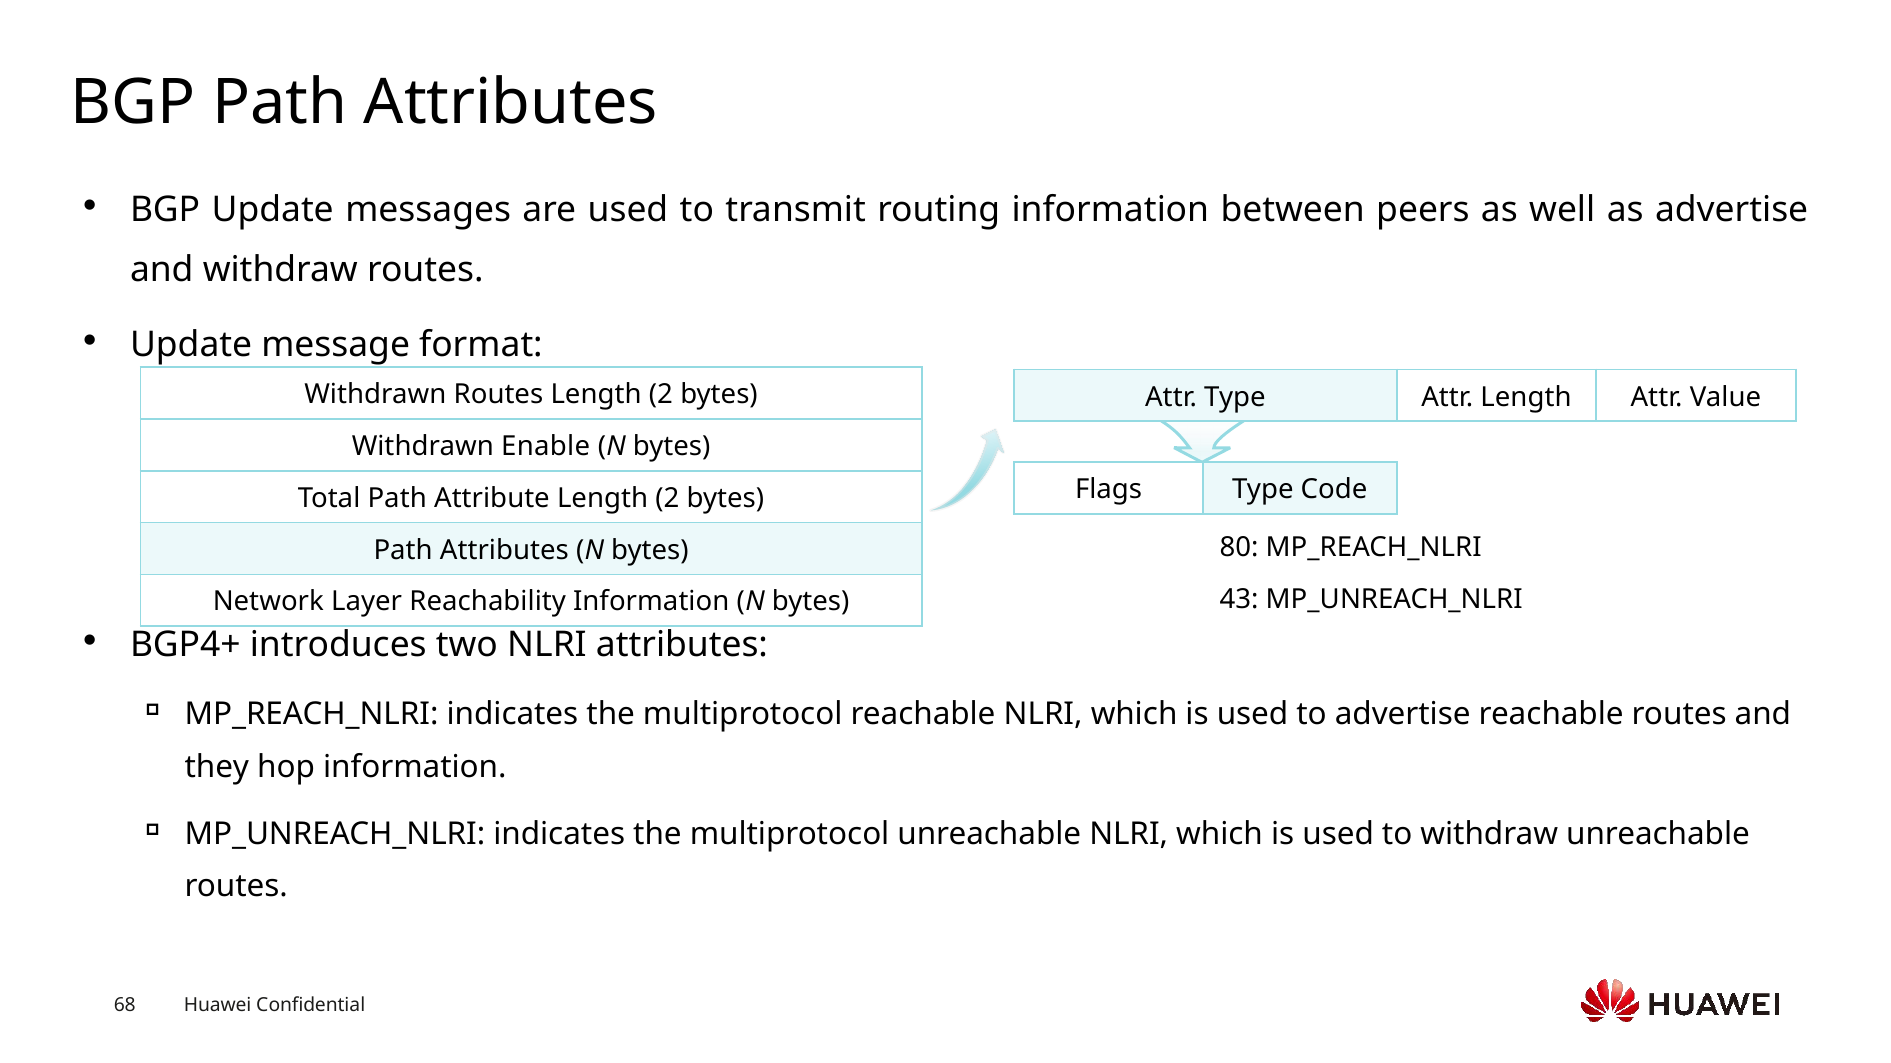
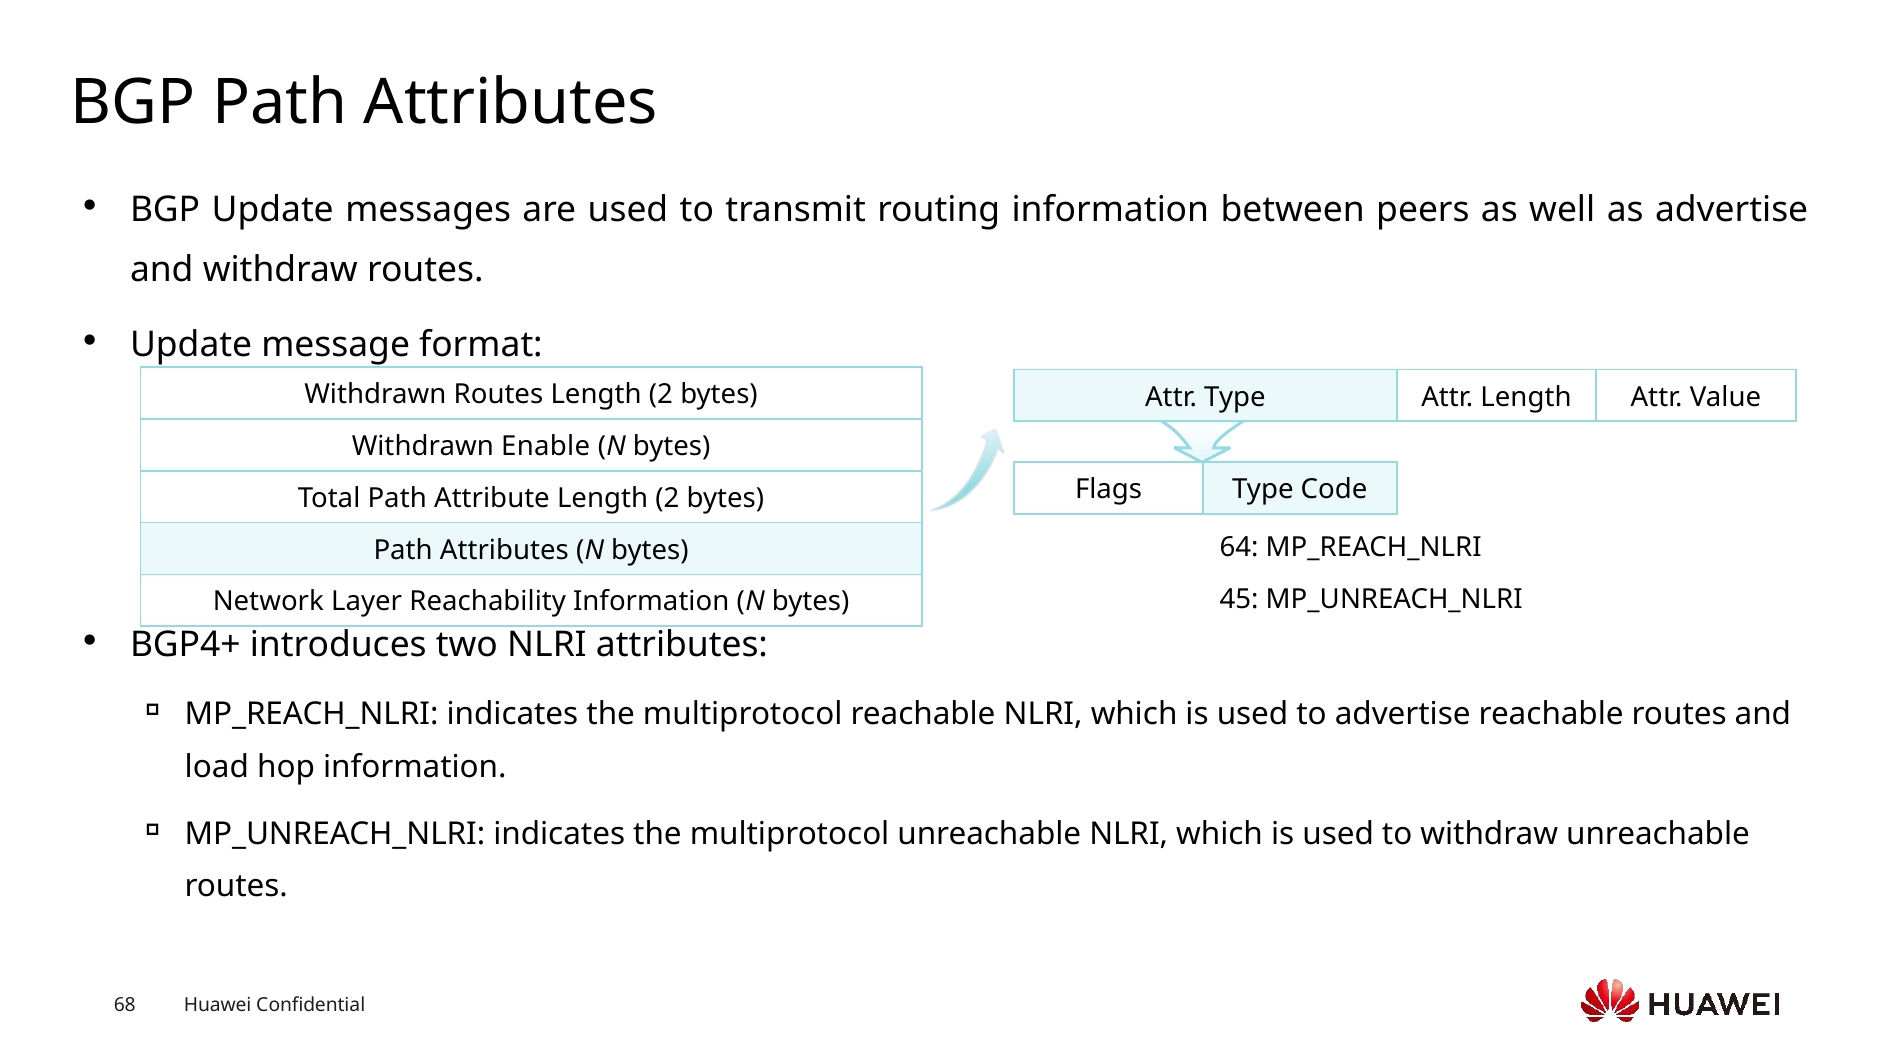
80: 80 -> 64 (1239, 548)
43: 43 -> 45 (1239, 600)
they: they -> load (217, 767)
